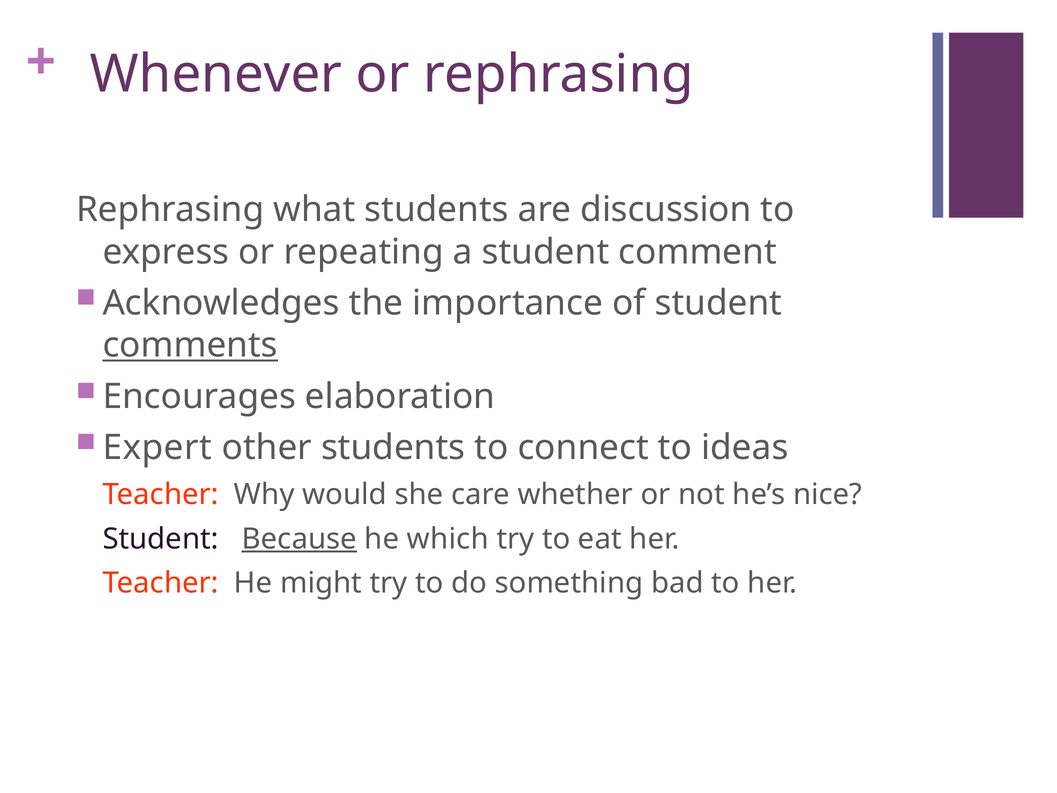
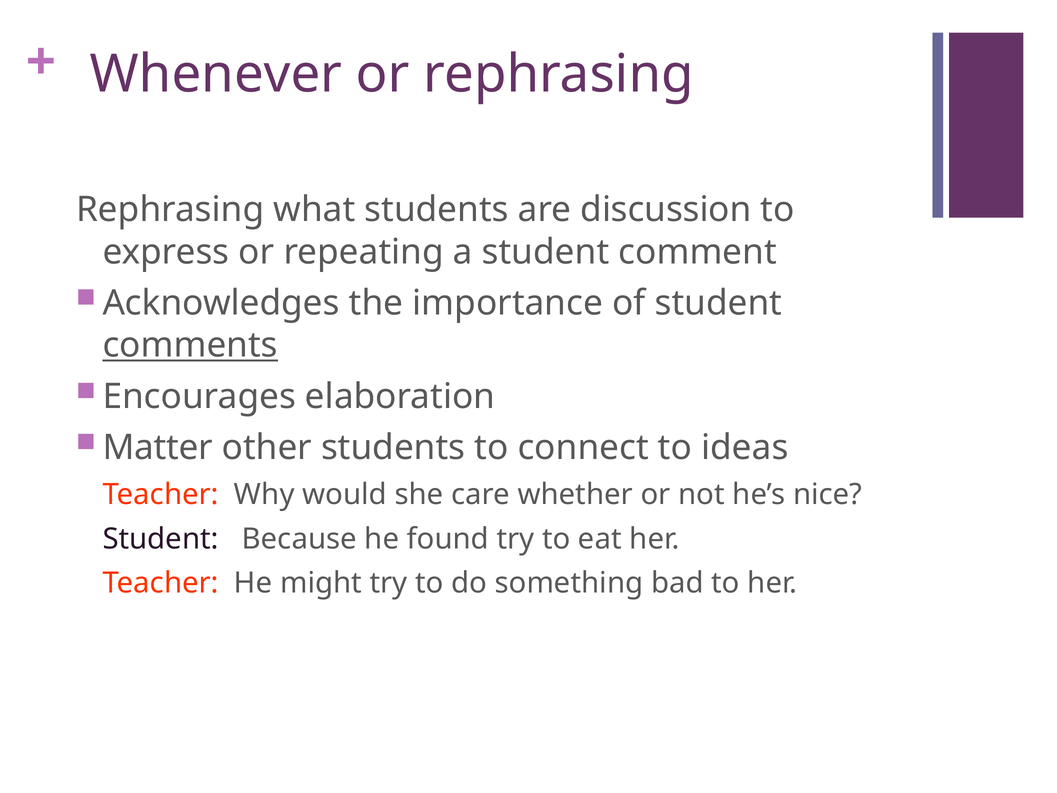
Expert: Expert -> Matter (158, 447)
Because underline: present -> none (299, 539)
which: which -> found (448, 539)
